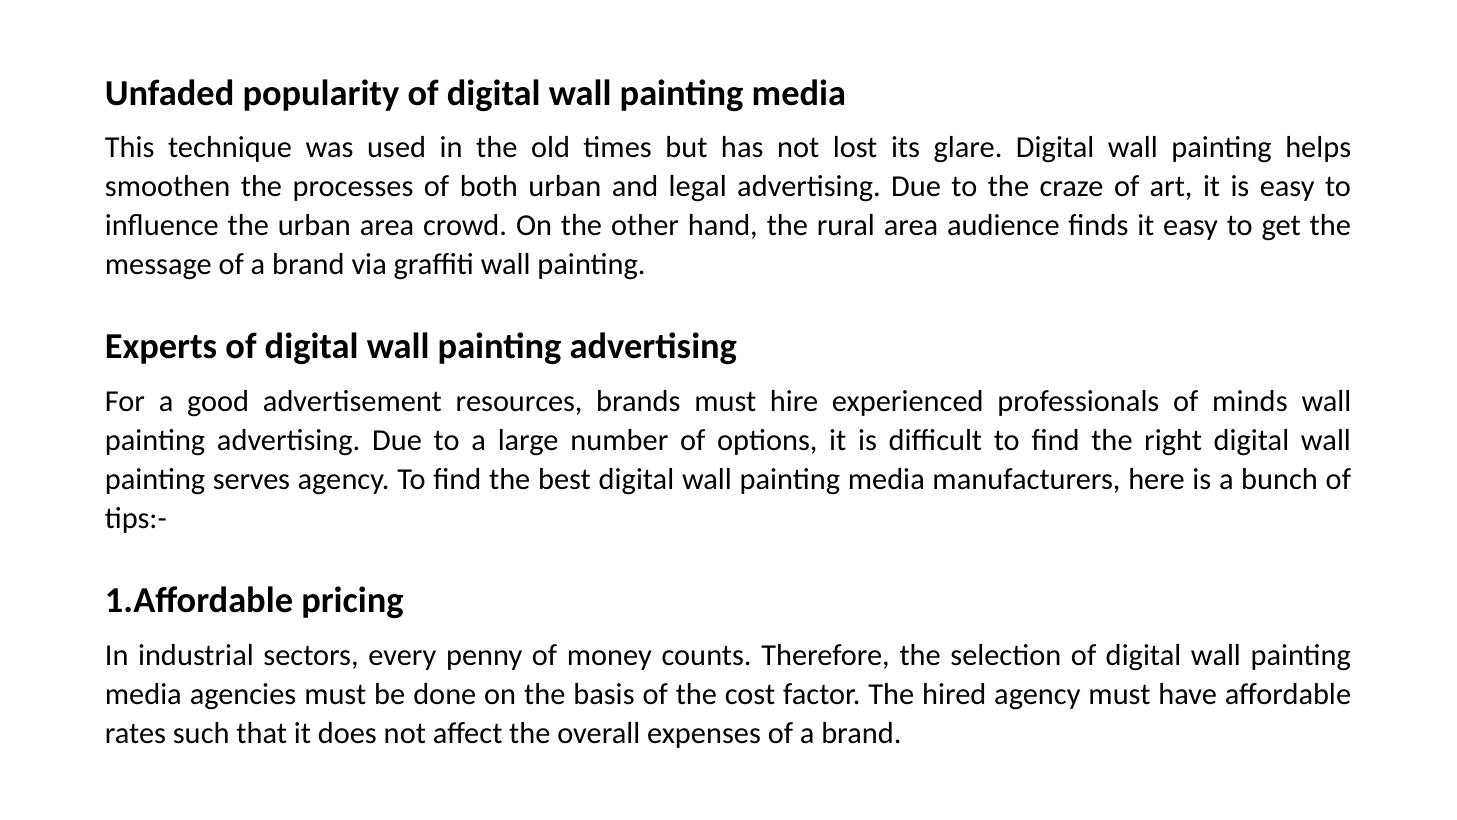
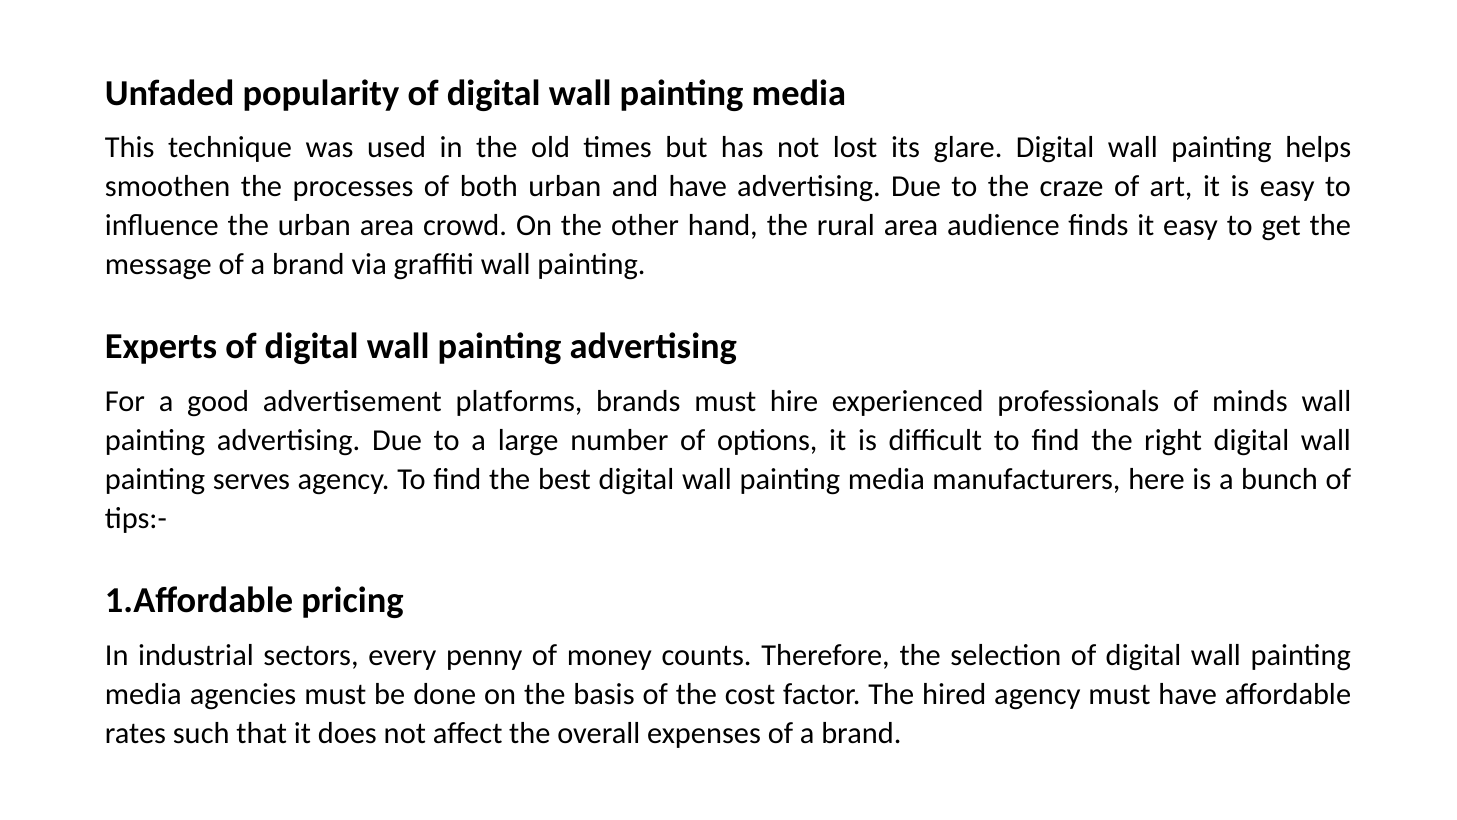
and legal: legal -> have (698, 186)
resources: resources -> platforms (519, 401)
